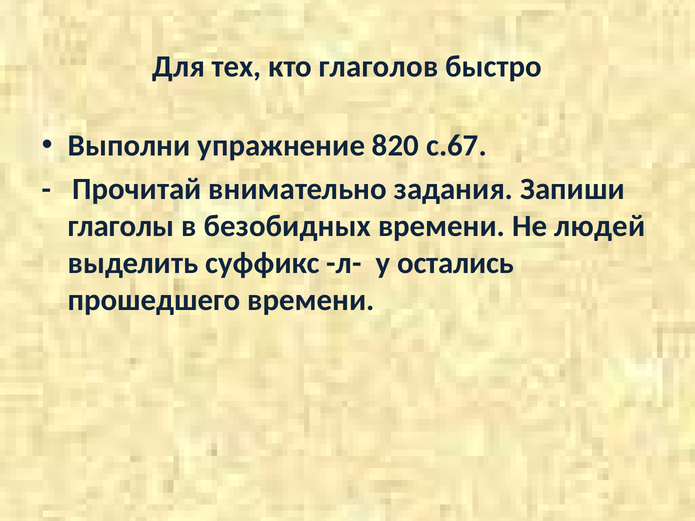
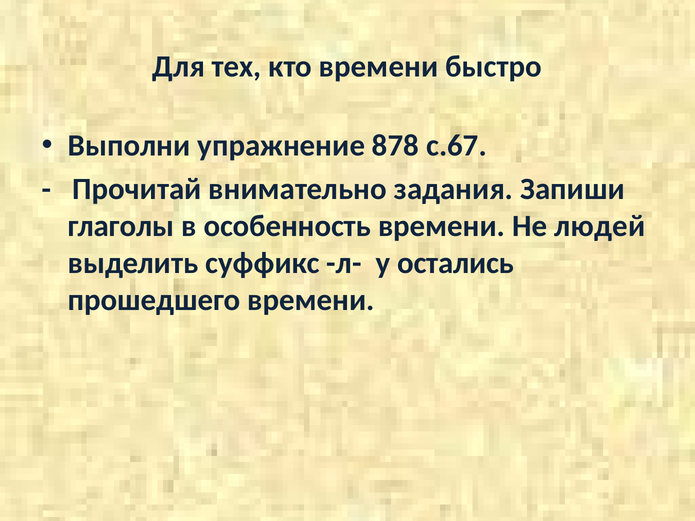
кто глаголов: глаголов -> времени (379, 66)
820: 820 -> 878 (395, 146)
безобидных: безобидных -> особенность (287, 226)
